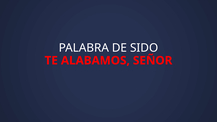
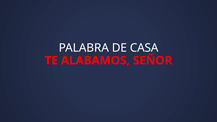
SIDO: SIDO -> CASA (144, 48)
